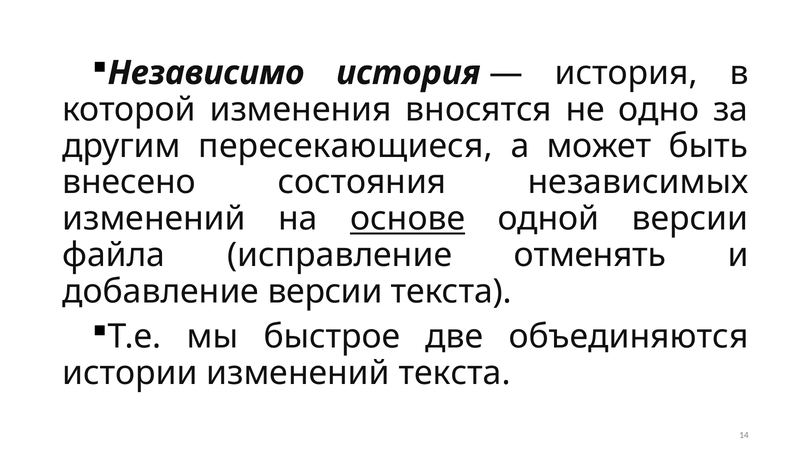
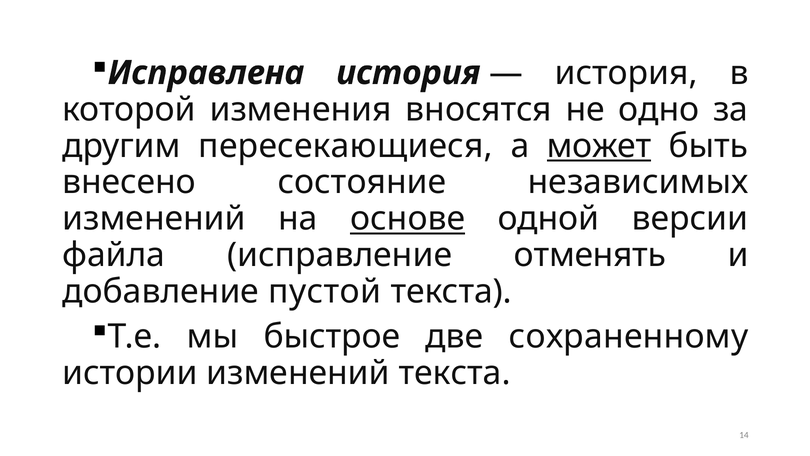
Независимо: Независимо -> Исправлена (206, 73)
может underline: none -> present (599, 146)
состояния: состояния -> состояние (362, 182)
добавление версии: версии -> пустой (325, 292)
объединяются: объединяются -> сохраненному (629, 336)
